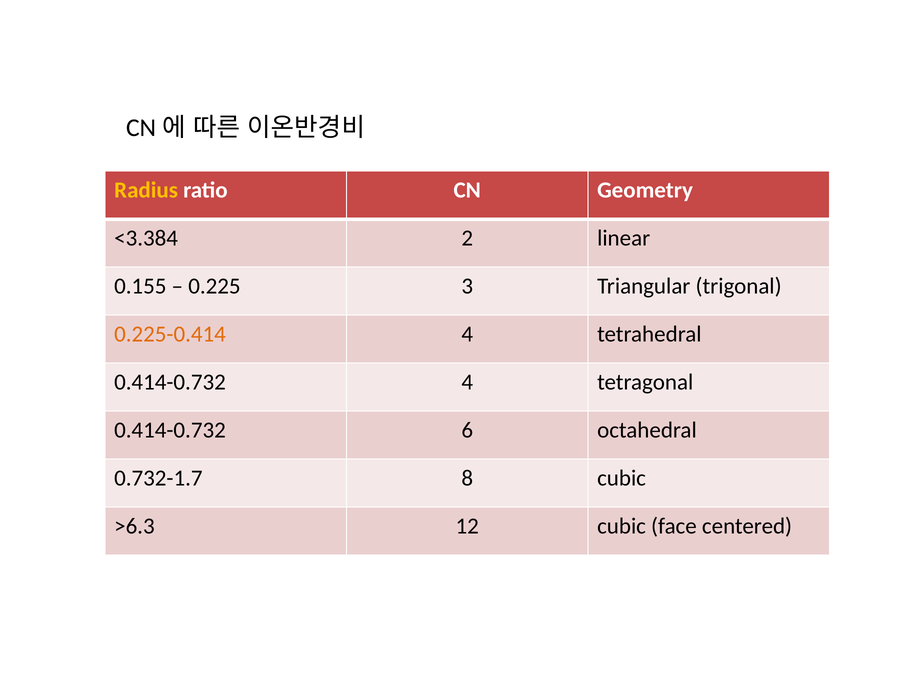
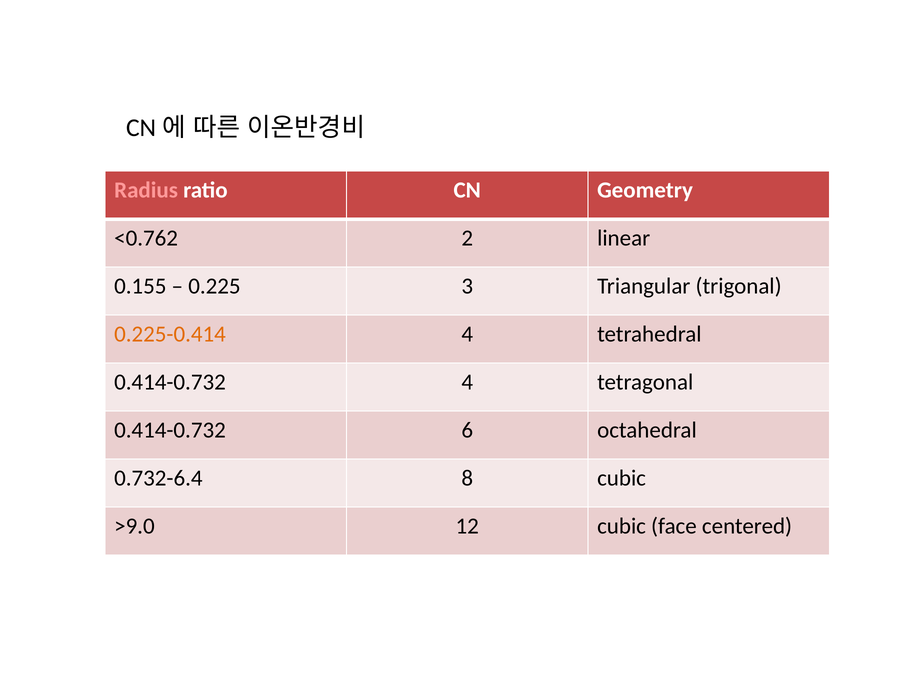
Radius colour: yellow -> pink (146, 190)
<3.384: <3.384 -> <0.762 (146, 238)
0.732-1.7: 0.732-1.7 -> 0.732-6.4 (158, 478)
>6.3: >6.3 -> >9.0 (134, 526)
